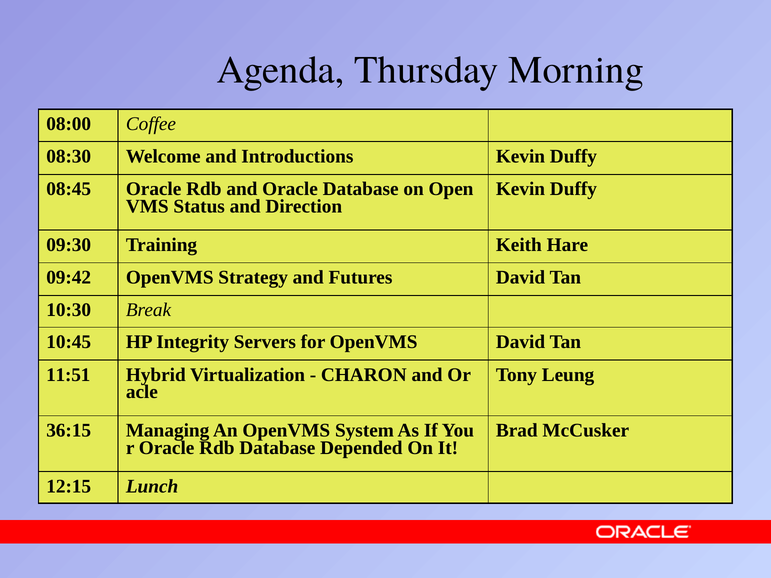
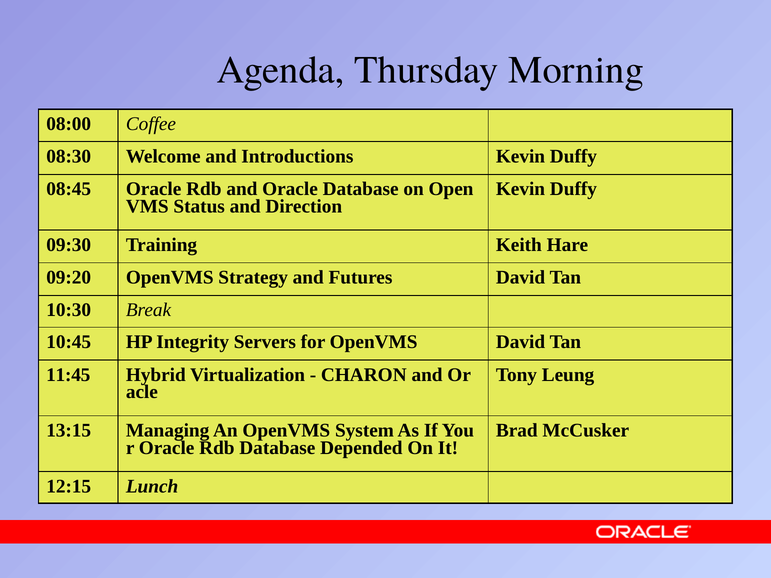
09:42: 09:42 -> 09:20 (69, 278)
11:51: 11:51 -> 11:45 (68, 375)
36:15: 36:15 -> 13:15 (69, 431)
